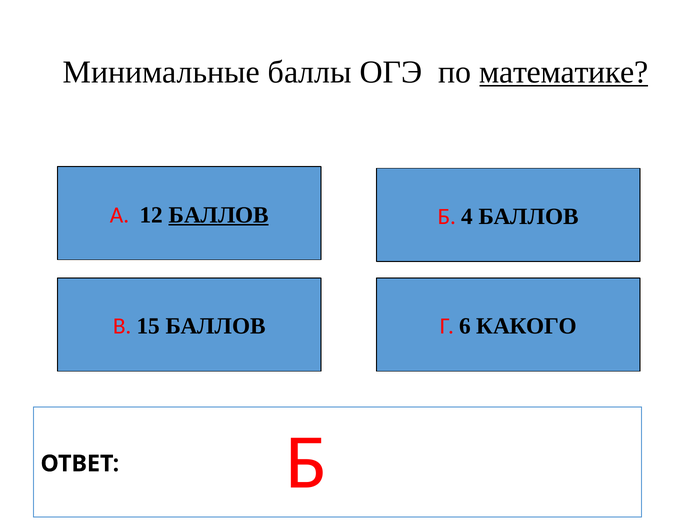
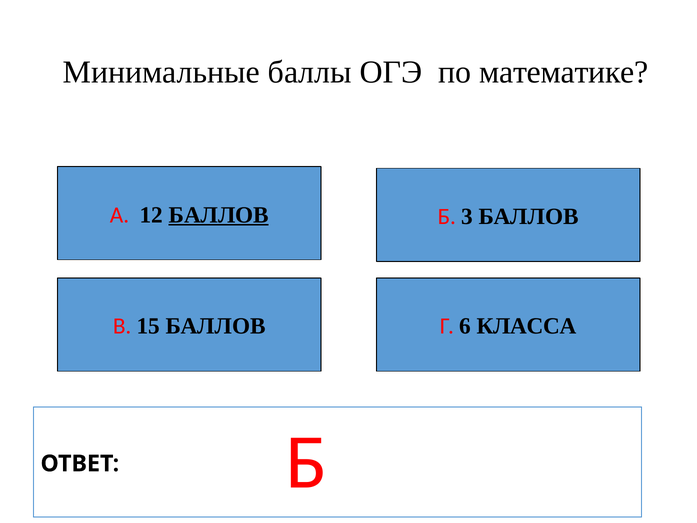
математике underline: present -> none (564, 72)
4: 4 -> 3 (467, 216)
КАКОГО: КАКОГО -> КЛАССА (527, 326)
